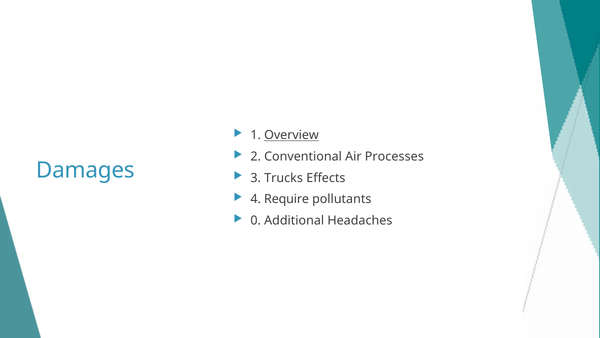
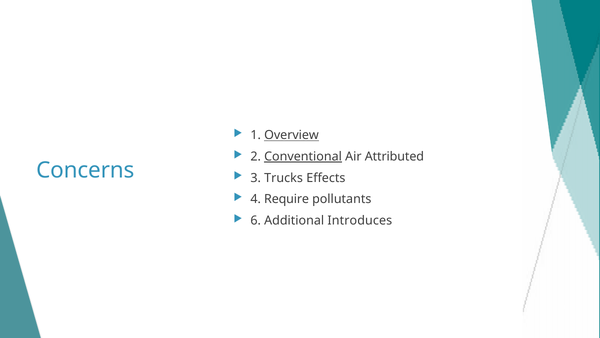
Conventional underline: none -> present (303, 156)
Processes: Processes -> Attributed (394, 156)
Damages: Damages -> Concerns (85, 170)
0: 0 -> 6 (256, 220)
Headaches: Headaches -> Introduces (360, 220)
